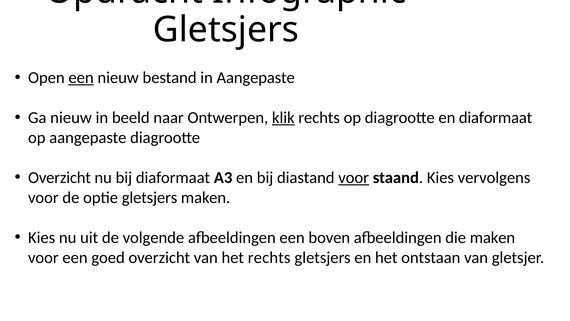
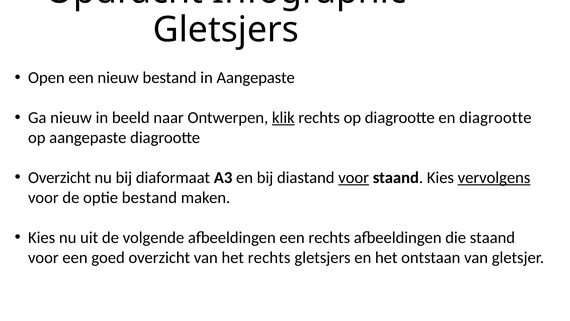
een underline: present -> none (81, 78)
en diaformaat: diaformaat -> diagrootte (495, 118)
vervolgens underline: none -> present (494, 177)
optie gletsjers: gletsjers -> bestand (149, 197)
een boven: boven -> rechts (329, 237)
die maken: maken -> staand (492, 237)
